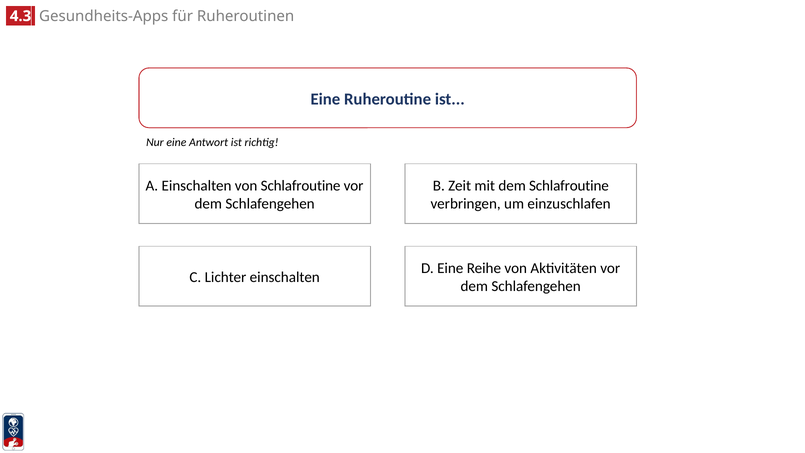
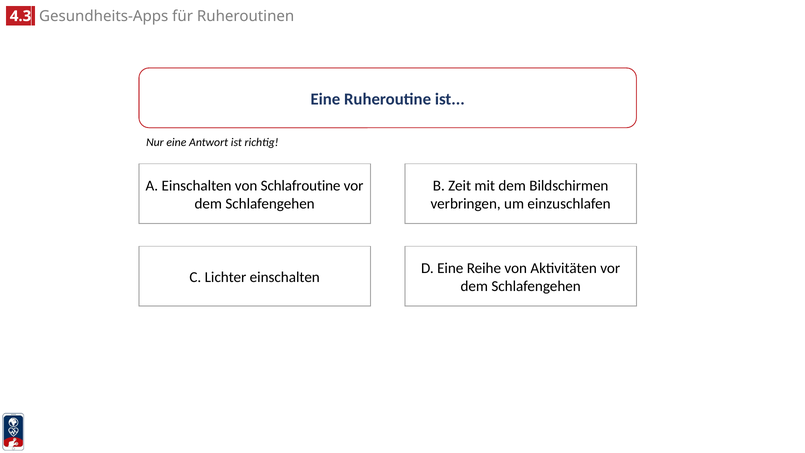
dem Schlafroutine: Schlafroutine -> Bildschirmen (569, 186)
